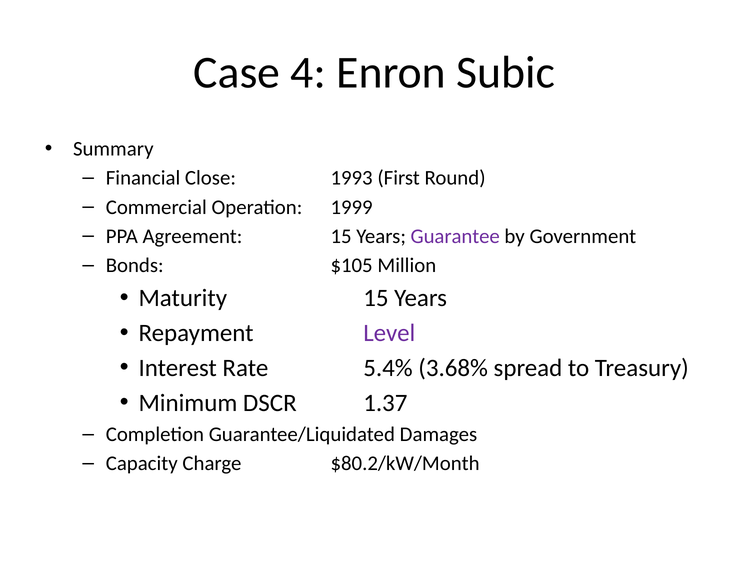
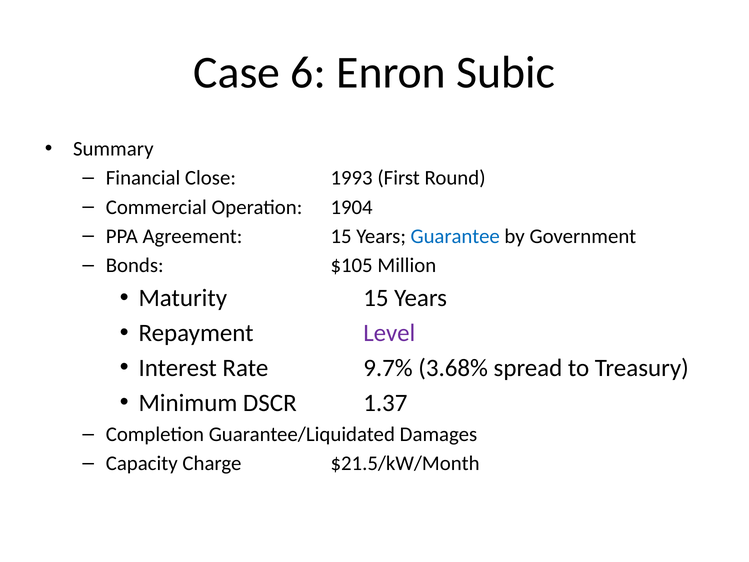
4: 4 -> 6 (308, 73)
1999: 1999 -> 1904 (352, 207)
Guarantee colour: purple -> blue (455, 236)
5.4%: 5.4% -> 9.7% (388, 368)
$80.2/kW/Month: $80.2/kW/Month -> $21.5/kW/Month (405, 463)
